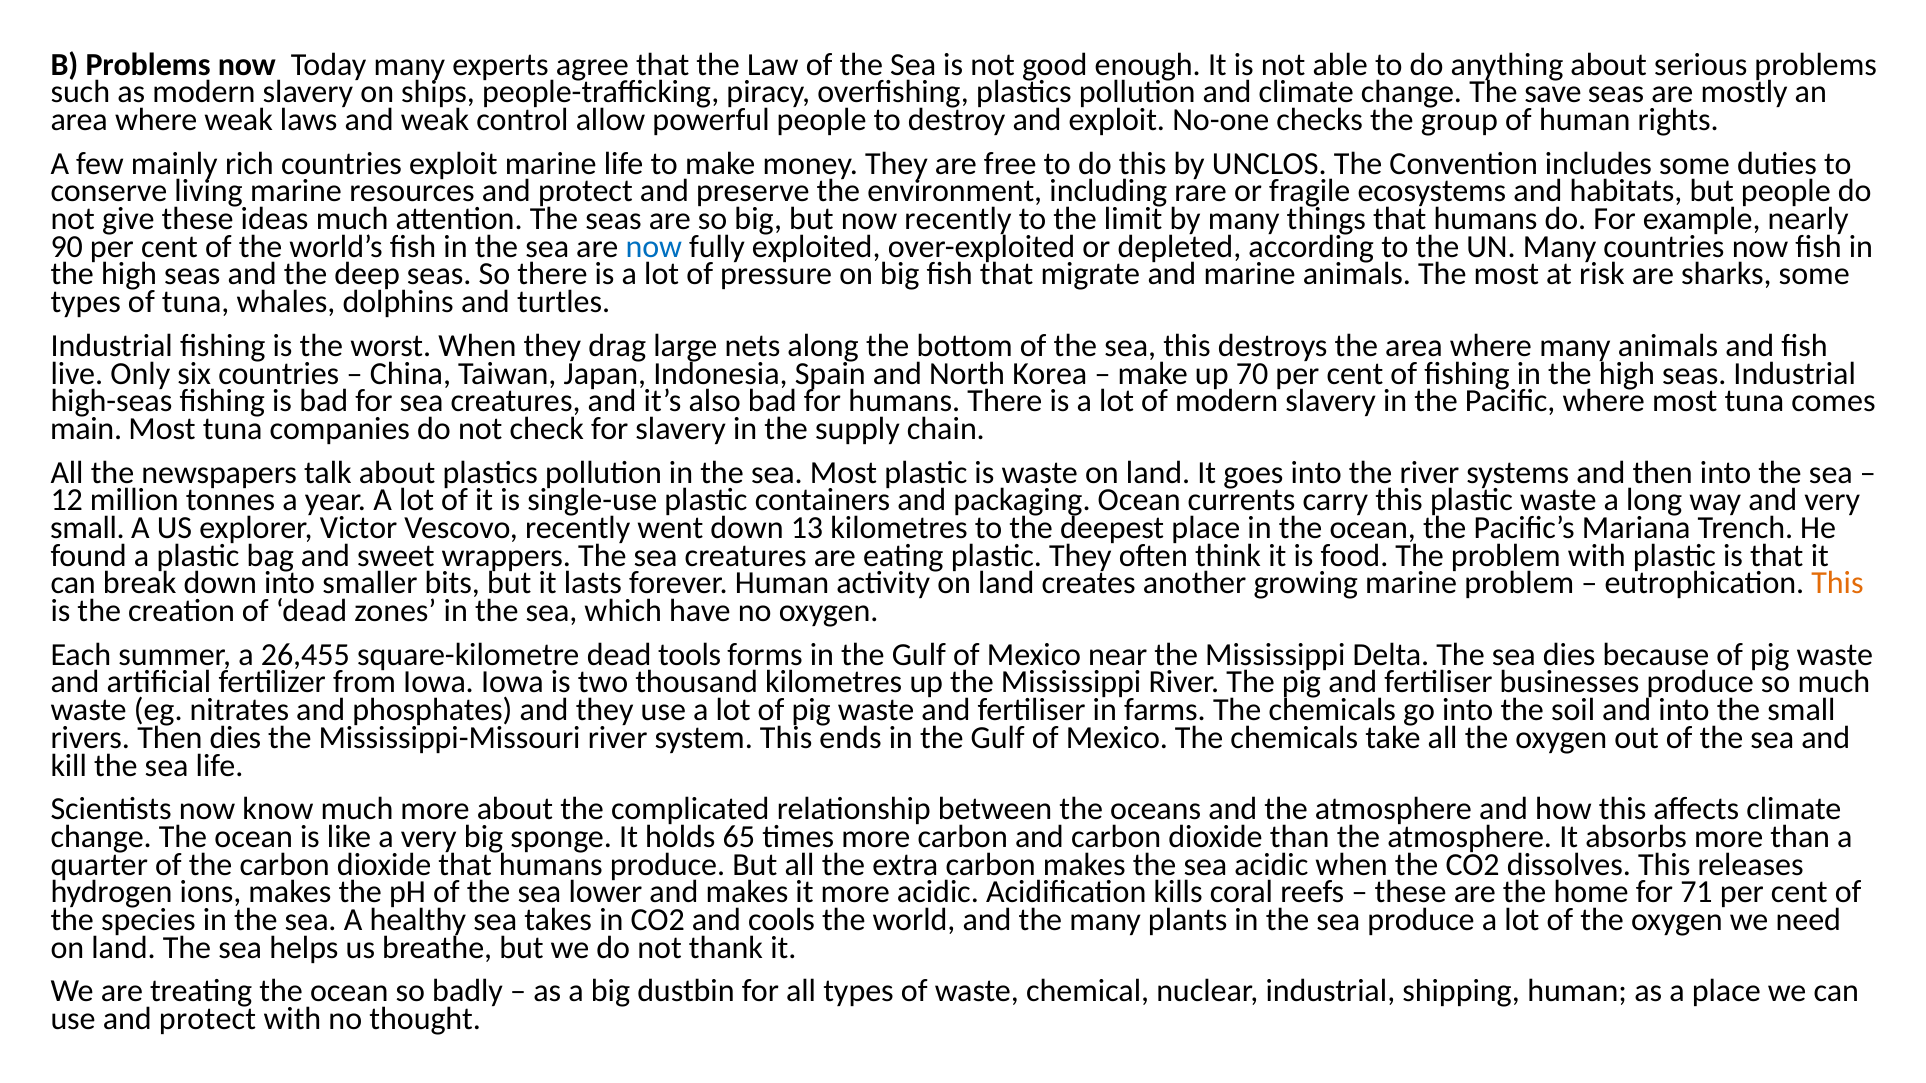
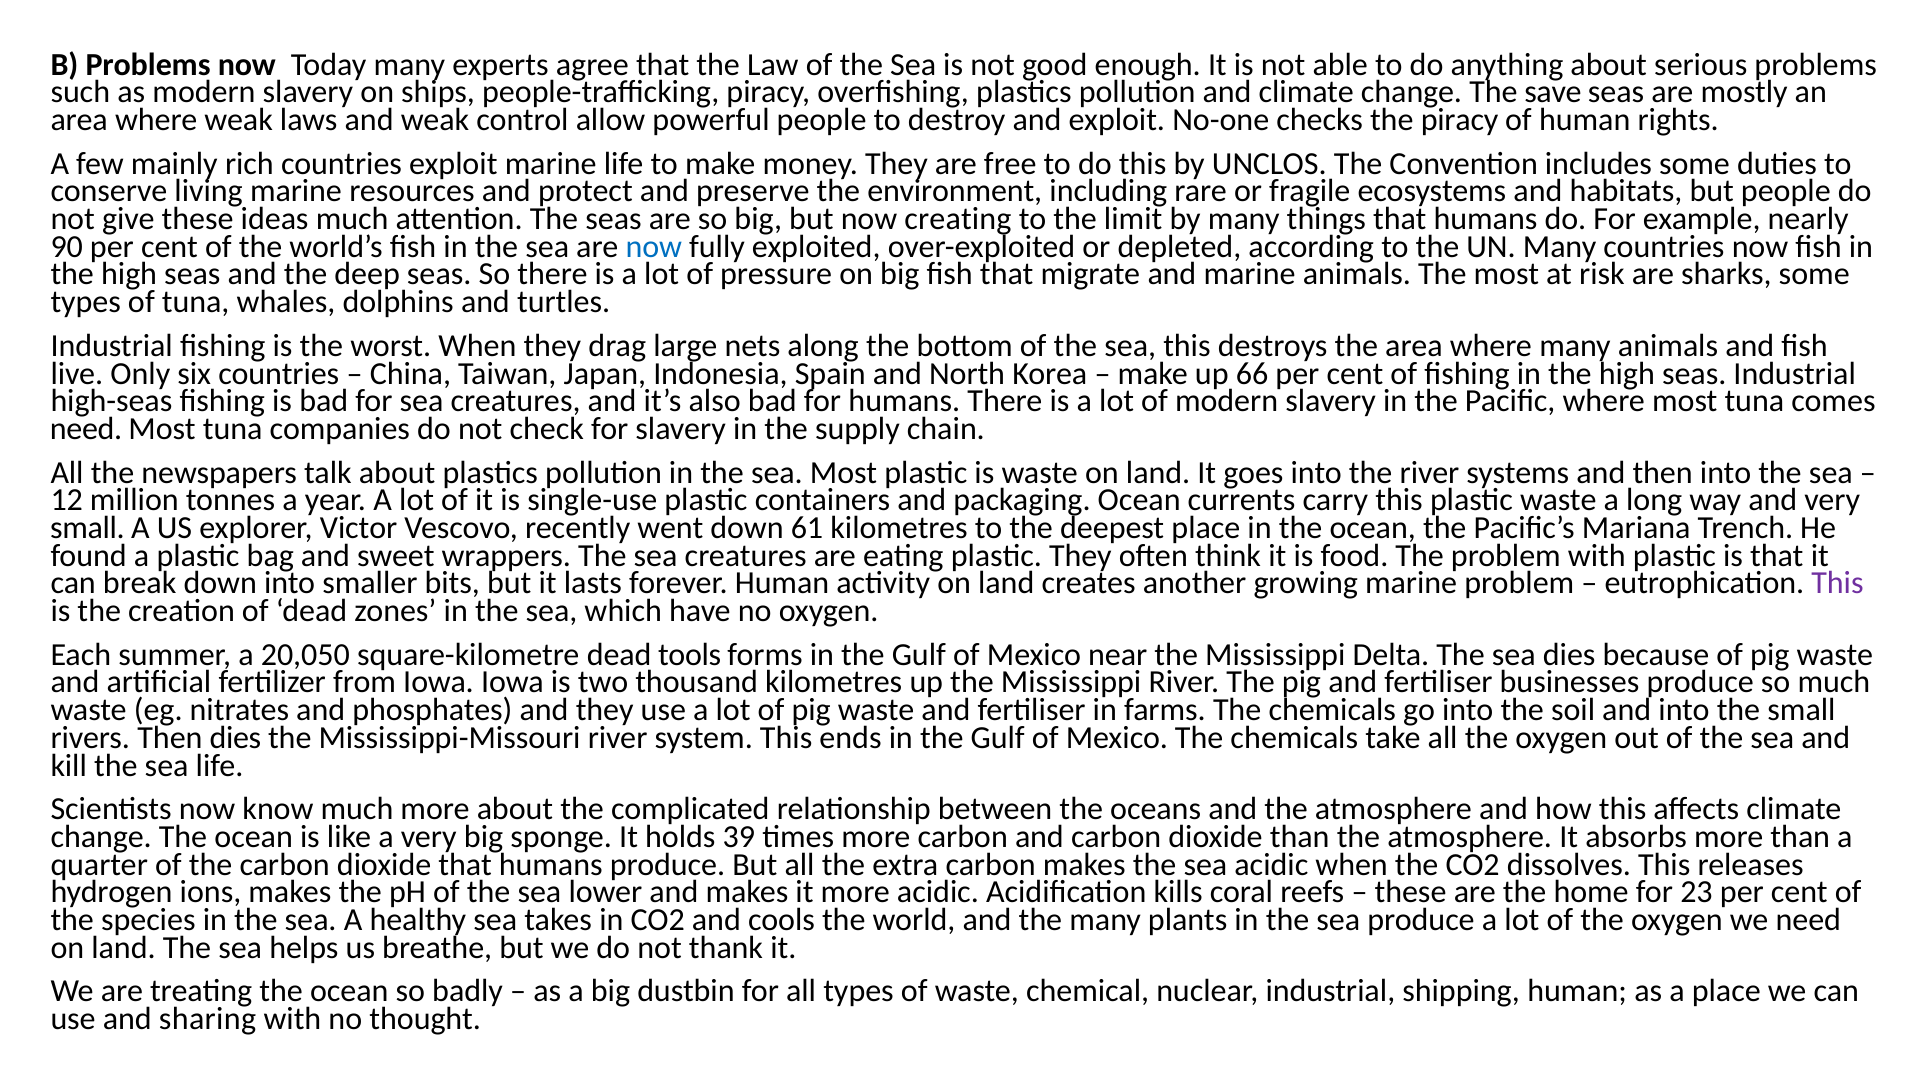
the group: group -> piracy (1460, 120)
now recently: recently -> creating (958, 219)
70: 70 -> 66 (1252, 374)
main: main -> need (86, 429)
13: 13 -> 61 (807, 528)
This colour: orange -> purple (1837, 583)
26,455: 26,455 -> 20,050 (305, 655)
65: 65 -> 39 (739, 837)
71: 71 -> 23 (1696, 893)
use and protect: protect -> sharing (208, 1019)
